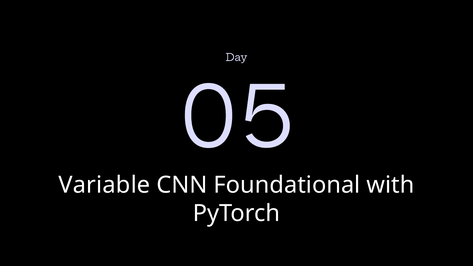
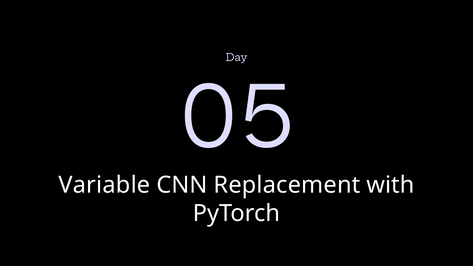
Foundational: Foundational -> Replacement (287, 185)
